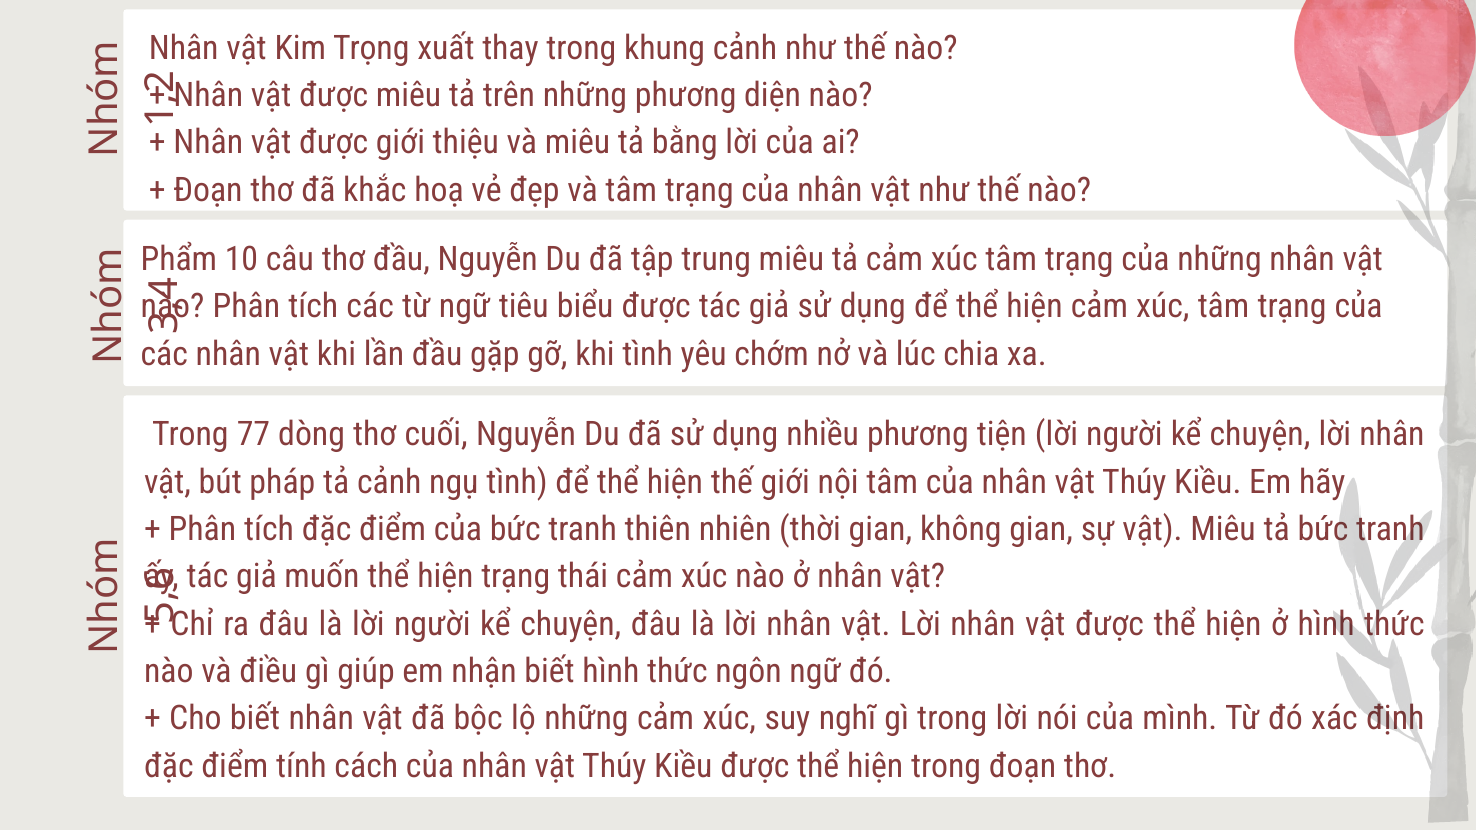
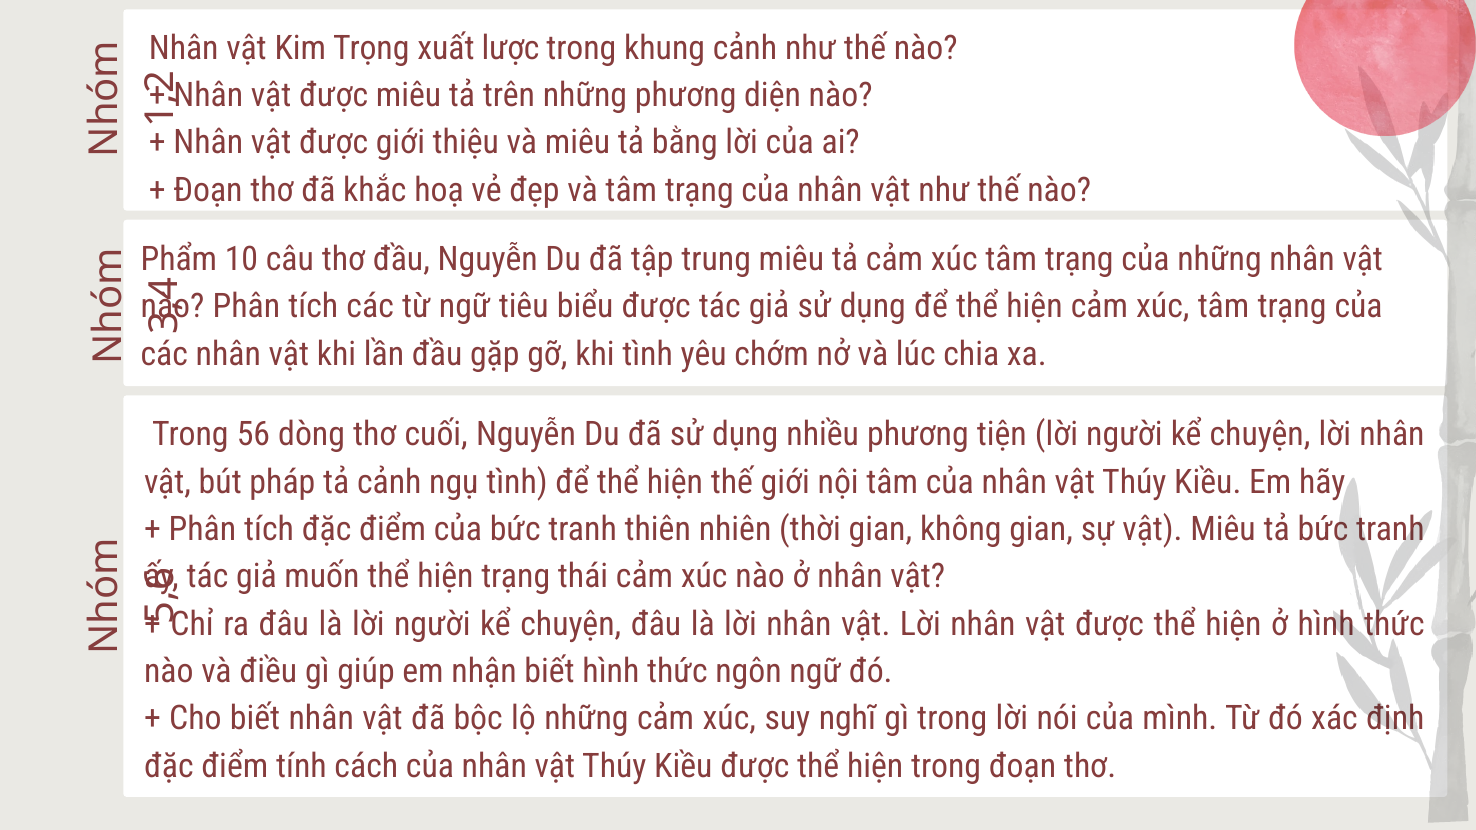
thay: thay -> lược (511, 48)
77: 77 -> 56 (253, 435)
